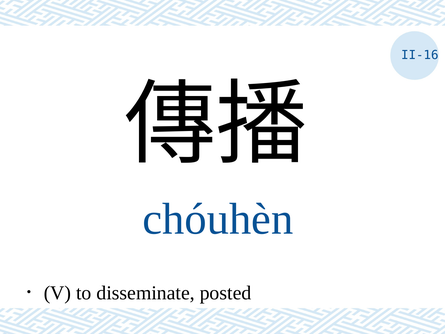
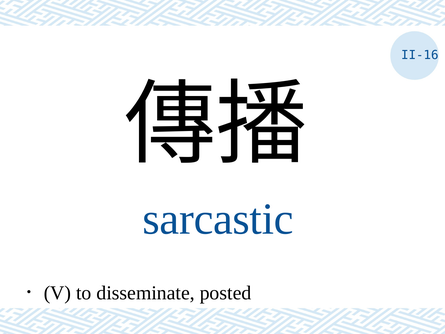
chóuhèn: chóuhèn -> sarcastic (218, 219)
